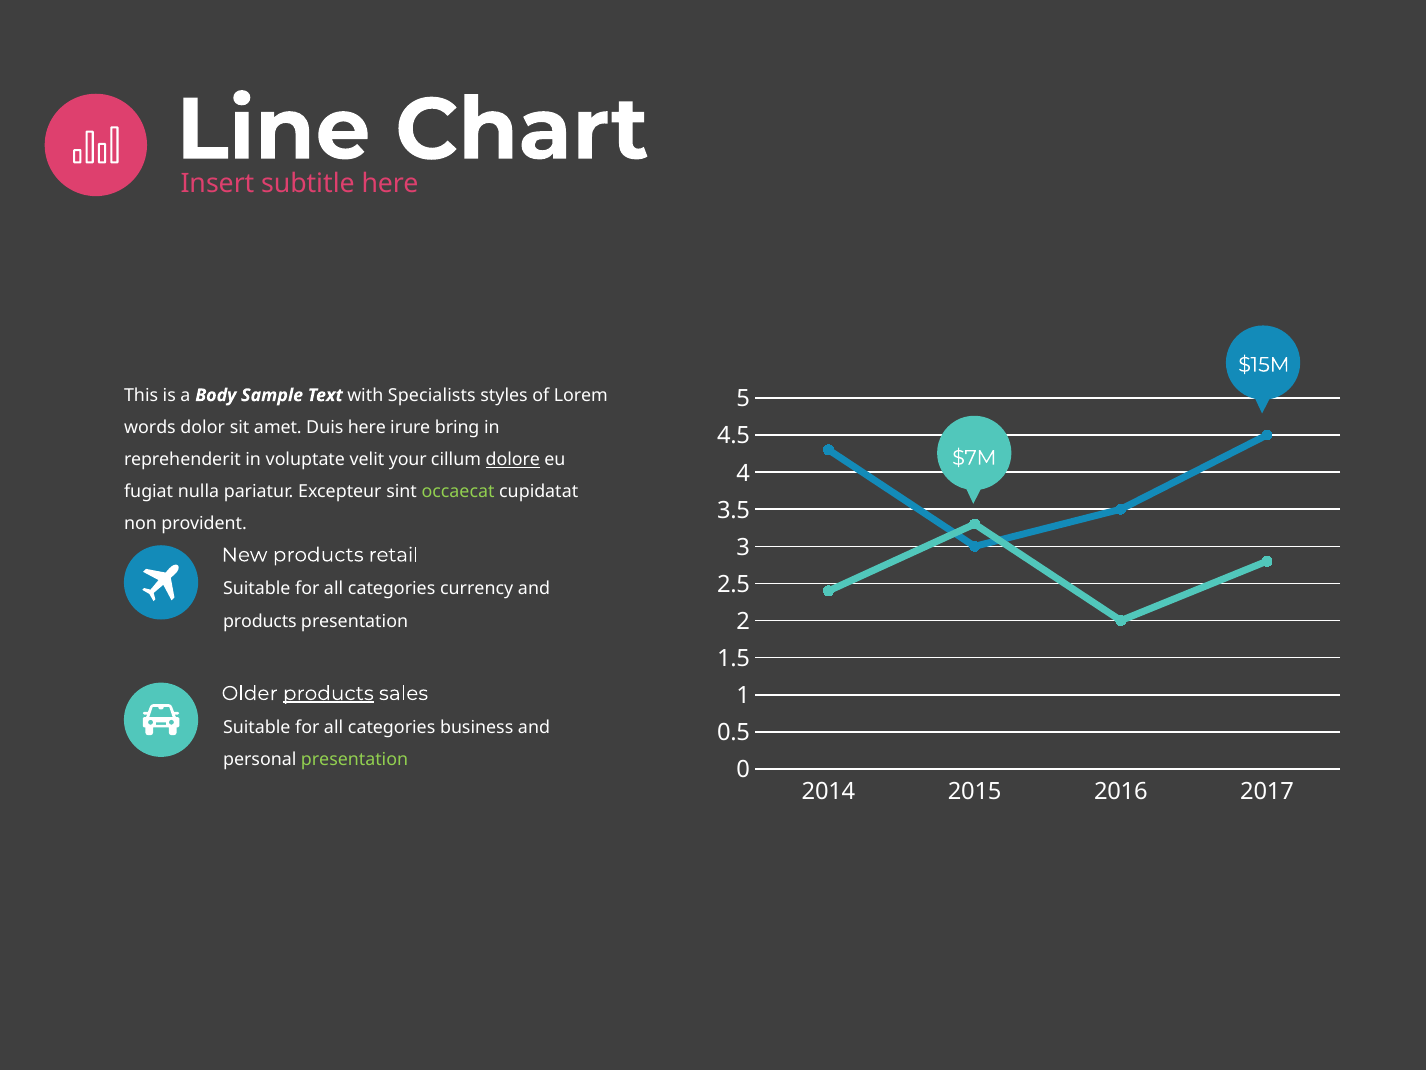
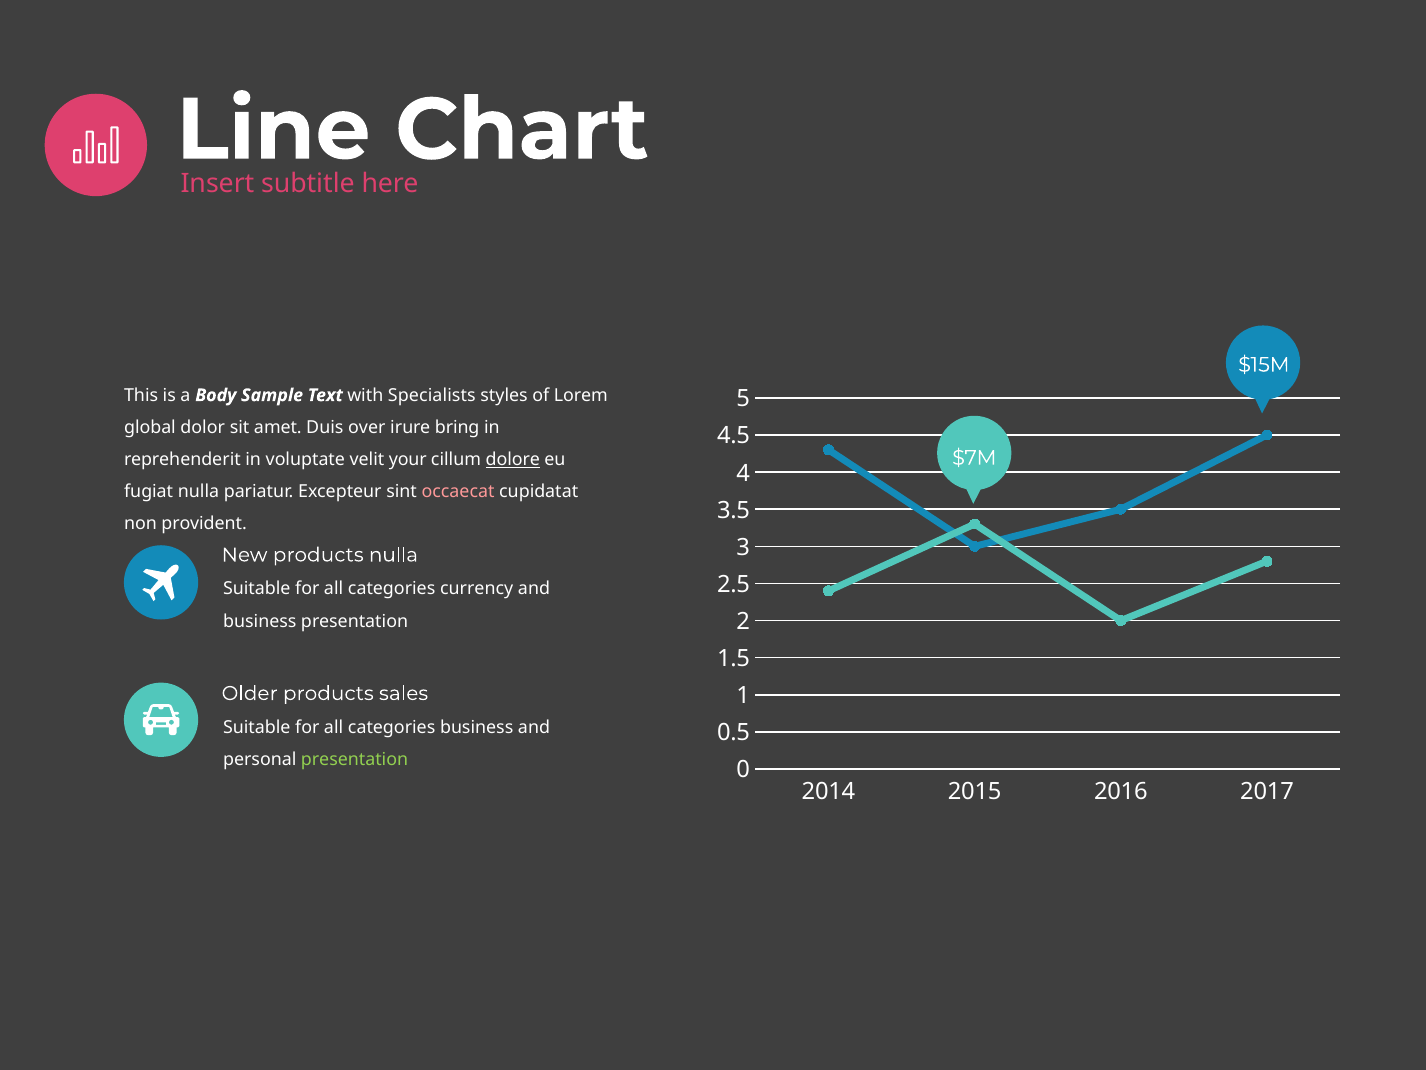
words: words -> global (150, 427)
Duis here: here -> over (367, 427)
occaecat colour: light green -> pink (458, 492)
products retail: retail -> nulla (393, 555)
products: products -> business (260, 621)
products underline: present -> none (328, 693)
